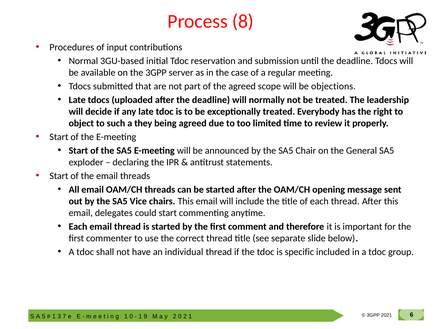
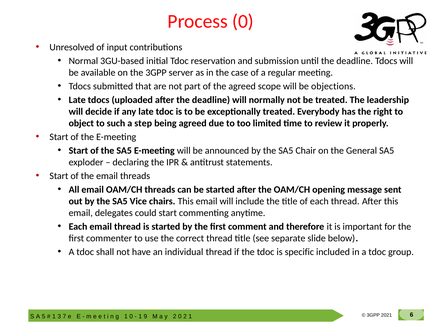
Process 8: 8 -> 0 (243, 21)
Procedures: Procedures -> Unresolved (72, 47)
they: they -> step (143, 123)
